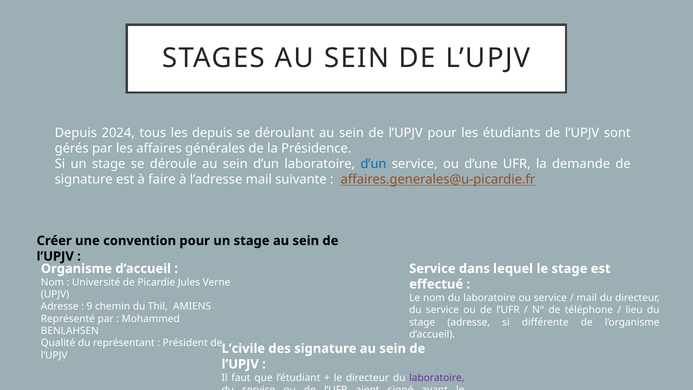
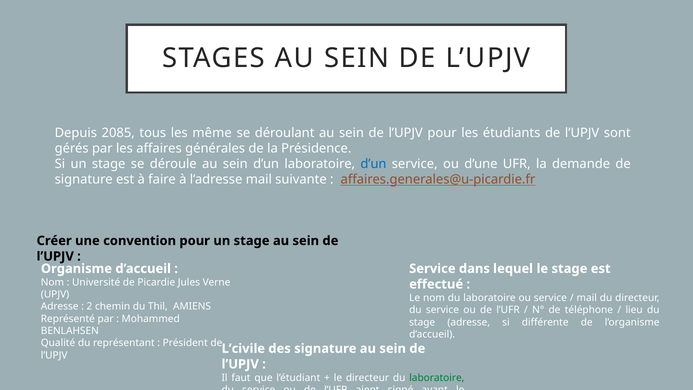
2024: 2024 -> 2085 (118, 133)
les depuis: depuis -> même (212, 133)
9: 9 -> 2 (89, 306)
laboratoire colour: purple -> green (437, 378)
